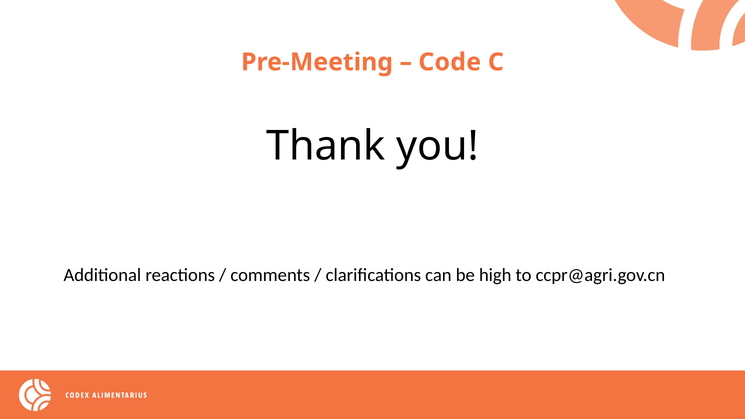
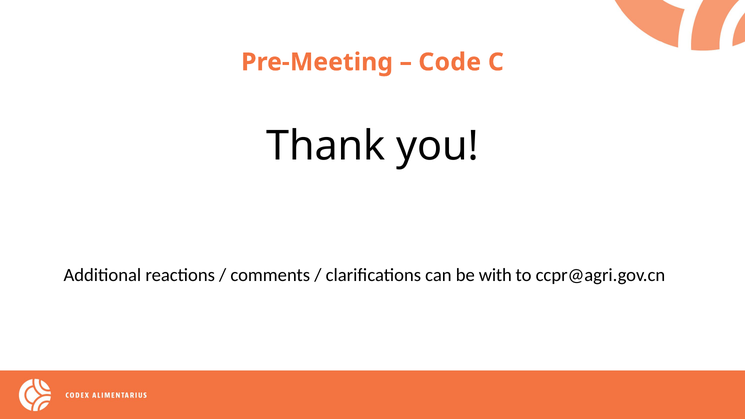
high: high -> with (495, 275)
